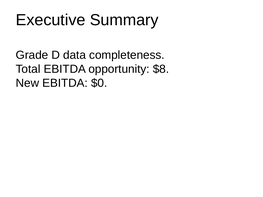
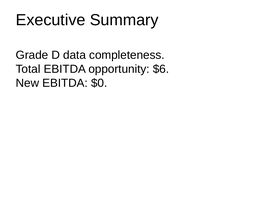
$8: $8 -> $6 (161, 69)
